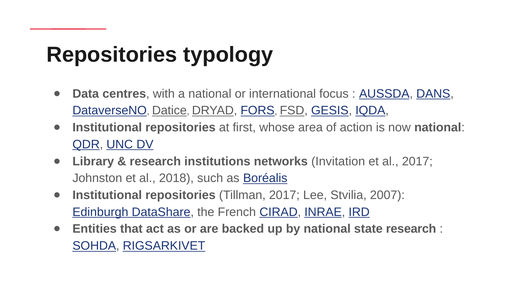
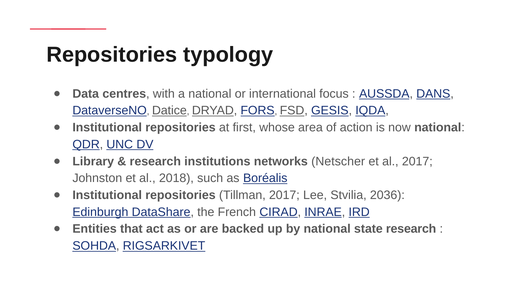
Invitation: Invitation -> Netscher (338, 161)
2007: 2007 -> 2036 (387, 195)
